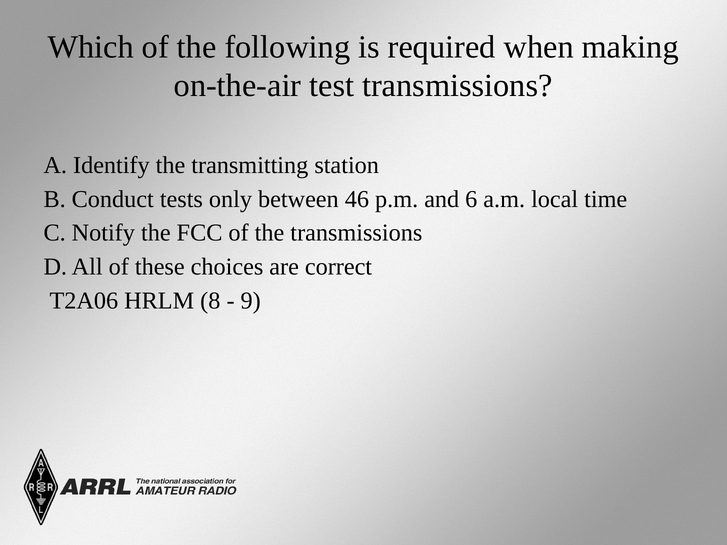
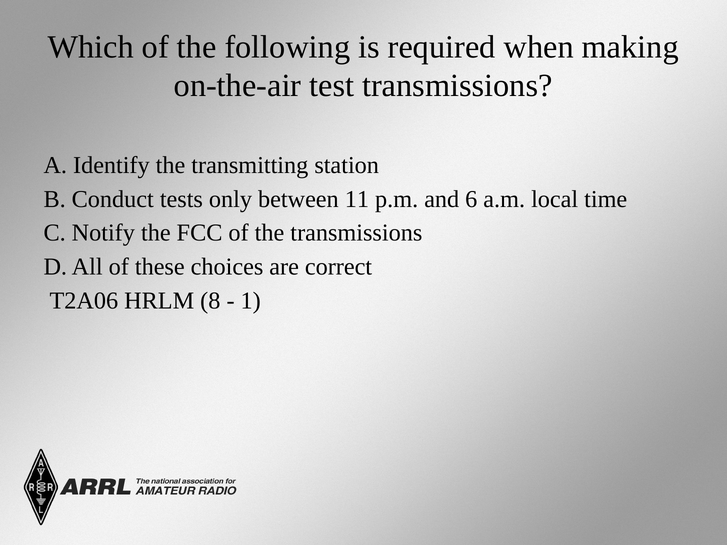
46: 46 -> 11 (357, 199)
9: 9 -> 1 (251, 301)
